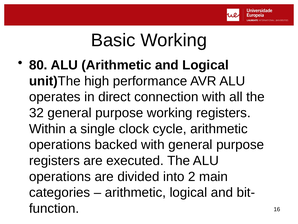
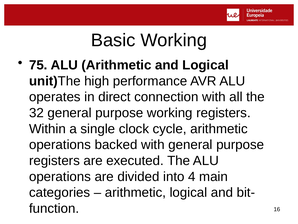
80: 80 -> 75 (38, 65)
2: 2 -> 4 (192, 176)
